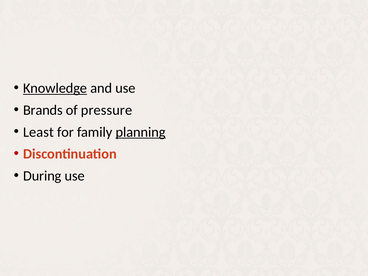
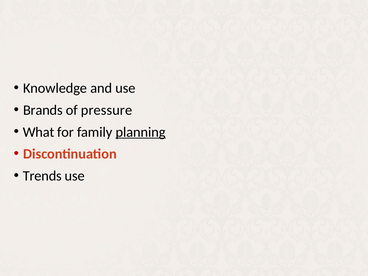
Knowledge underline: present -> none (55, 88)
Least: Least -> What (39, 132)
During: During -> Trends (42, 176)
